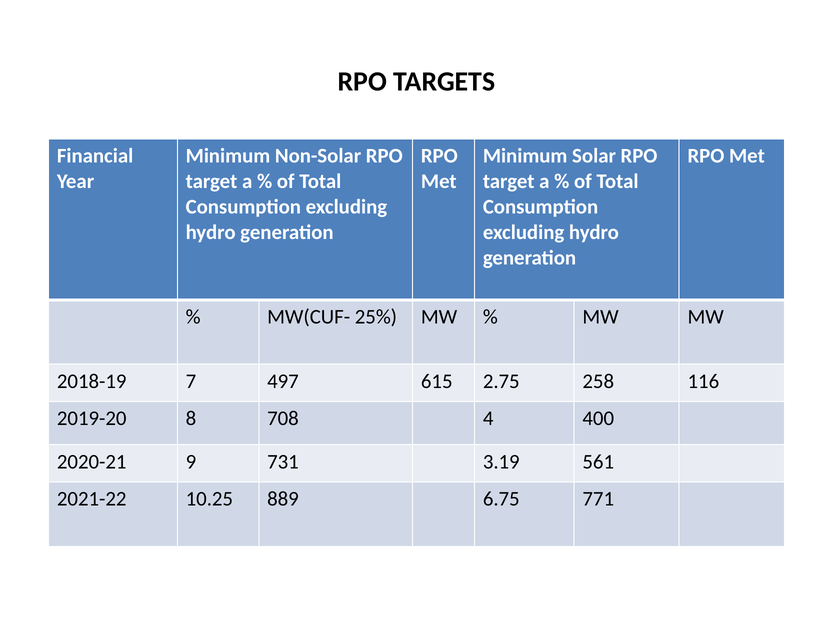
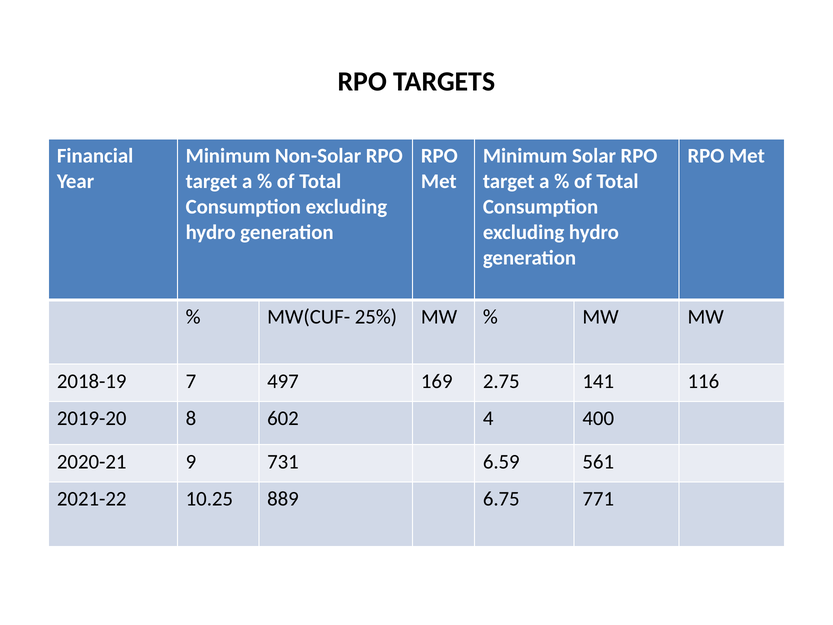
615: 615 -> 169 (437, 381)
258: 258 -> 141 (598, 381)
708: 708 -> 602 (283, 418)
3.19: 3.19 -> 6.59 (501, 462)
